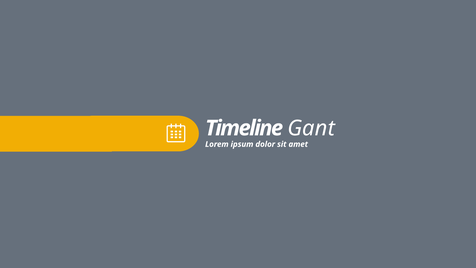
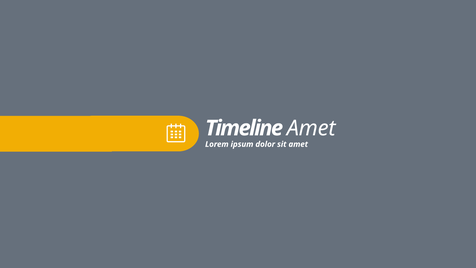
Gant: Gant -> Amet (311, 128)
